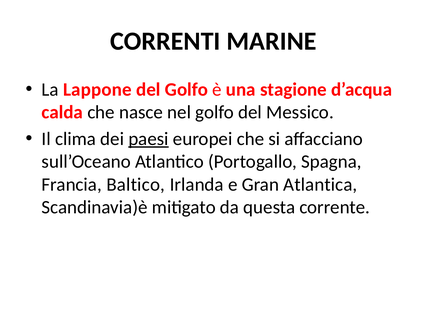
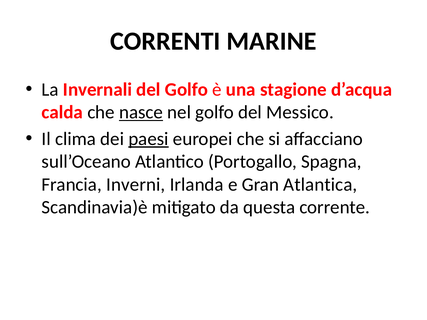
Lappone: Lappone -> Invernali (98, 90)
nasce underline: none -> present (141, 112)
Baltico: Baltico -> Inverni (136, 185)
